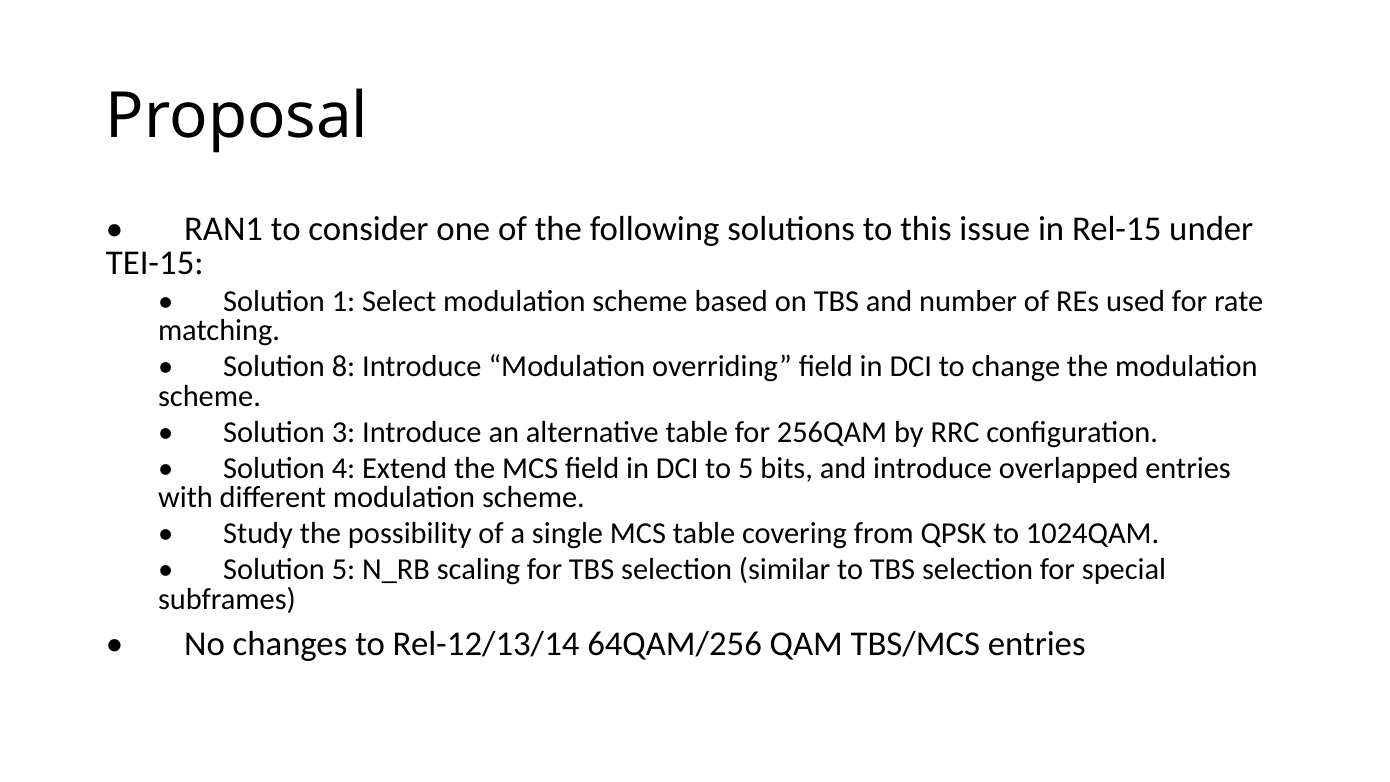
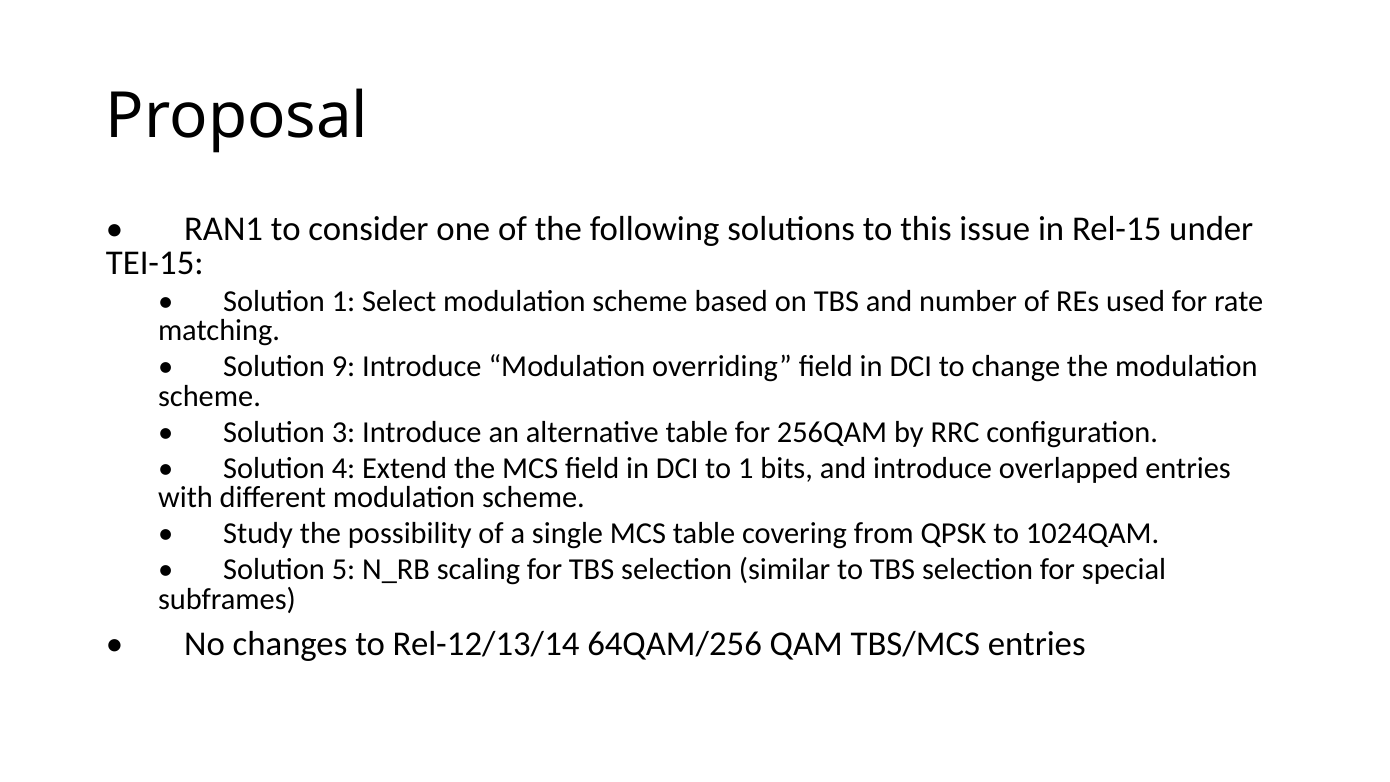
8: 8 -> 9 (344, 367)
to 5: 5 -> 1 (746, 468)
